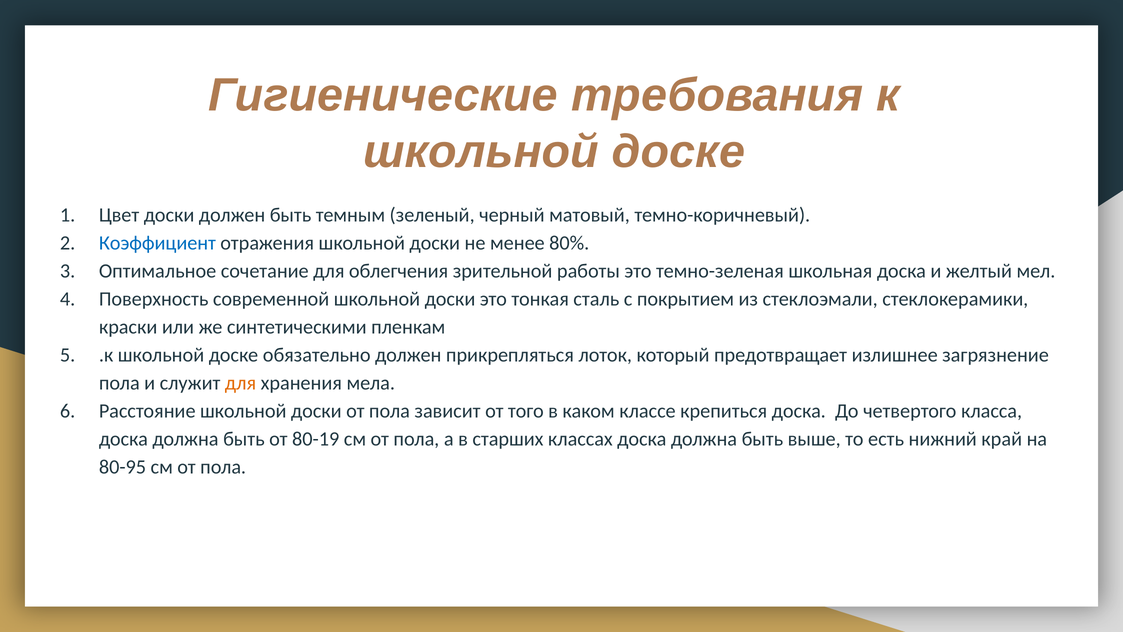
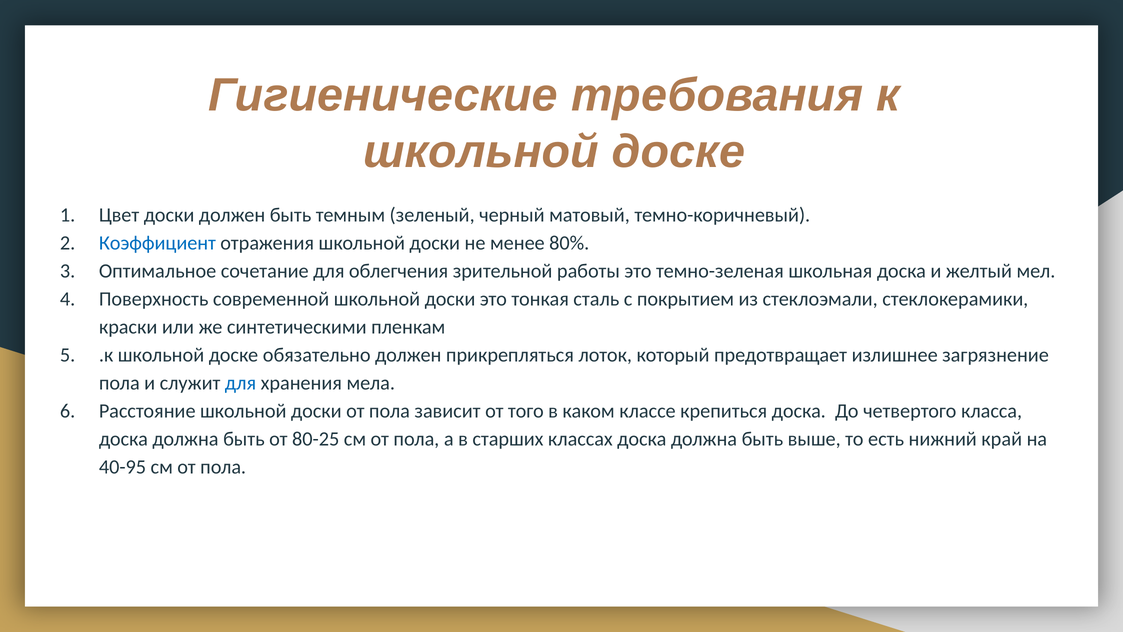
для colour: orange -> blue (241, 383)
80-19: 80-19 -> 80-25 (316, 439)
80-95: 80-95 -> 40-95 (122, 467)
